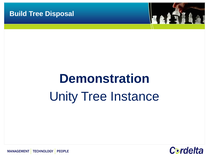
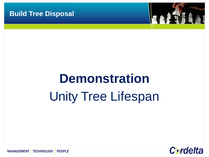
Instance: Instance -> Lifespan (135, 96)
